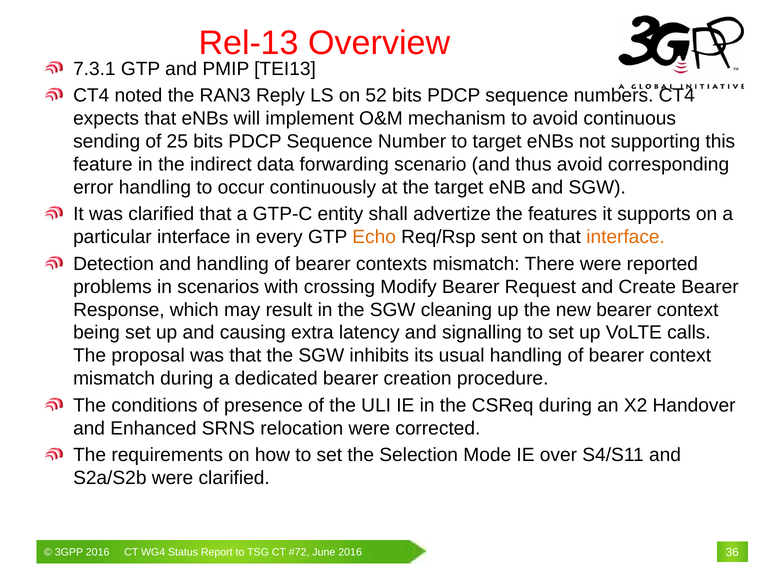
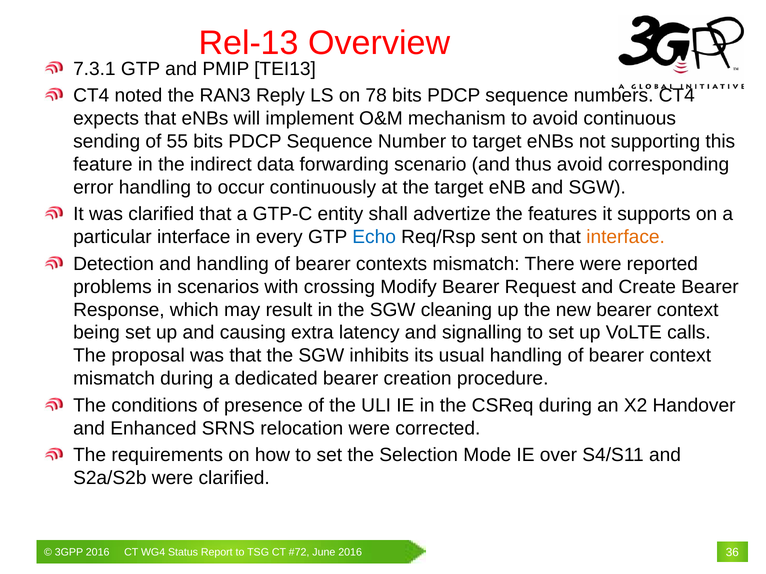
52: 52 -> 78 (376, 95)
25: 25 -> 55 (177, 141)
Echo colour: orange -> blue (374, 237)
